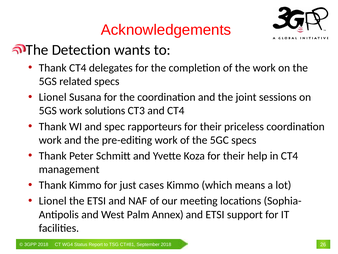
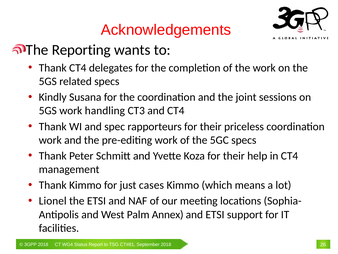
Detection: Detection -> Reporting (81, 50)
Lionel: Lionel -> Kindly (53, 97)
solutions: solutions -> handling (105, 111)
